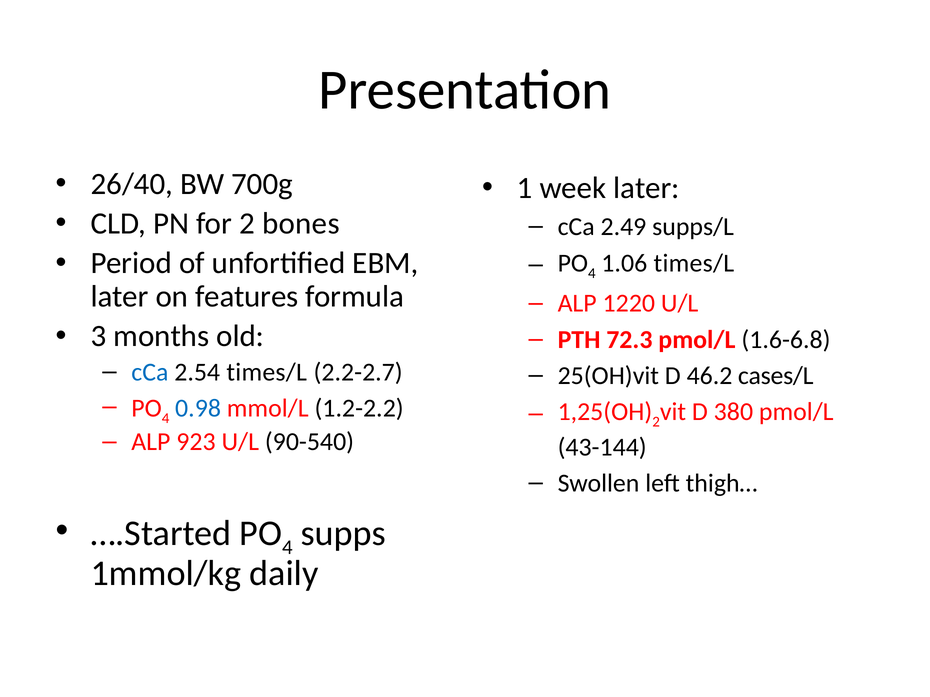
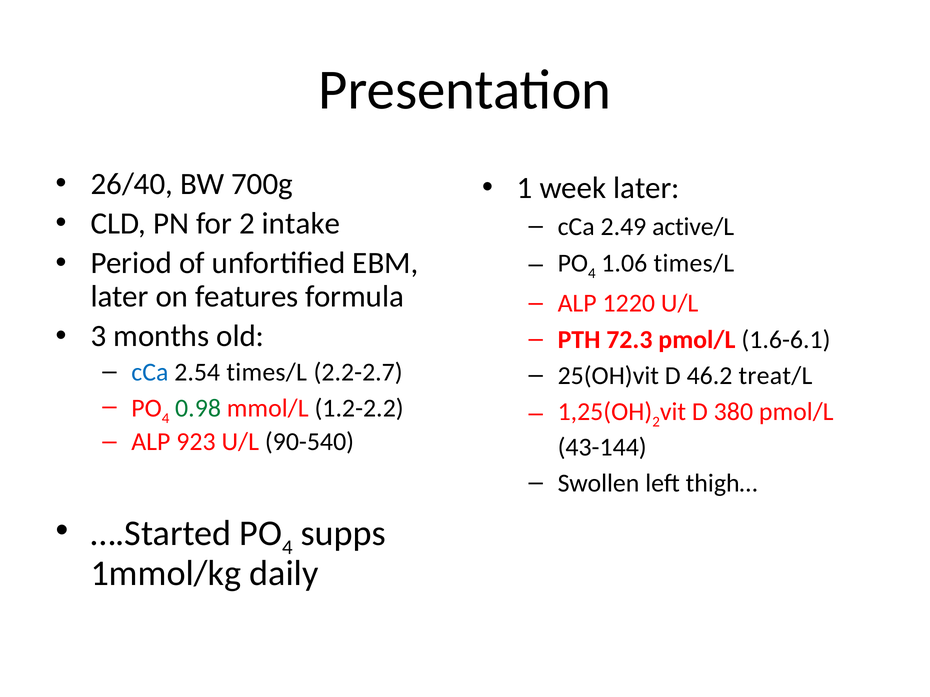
bones: bones -> intake (301, 224)
supps/L: supps/L -> active/L (693, 227)
1.6-6.8: 1.6-6.8 -> 1.6-6.1 (786, 340)
cases/L: cases/L -> treat/L (775, 376)
0.98 colour: blue -> green (198, 408)
